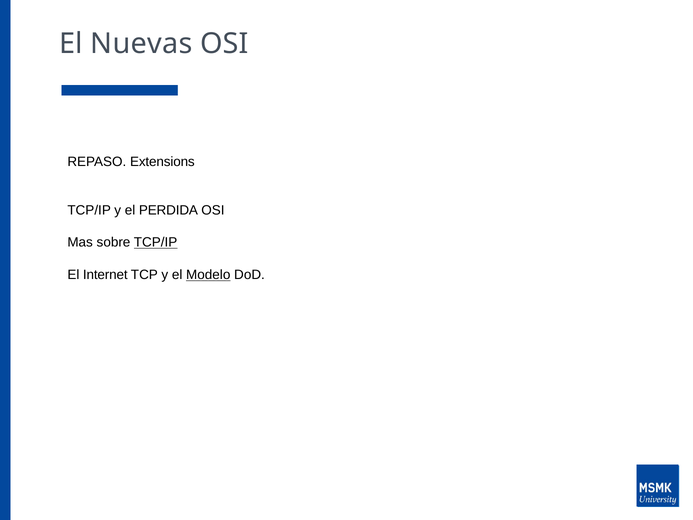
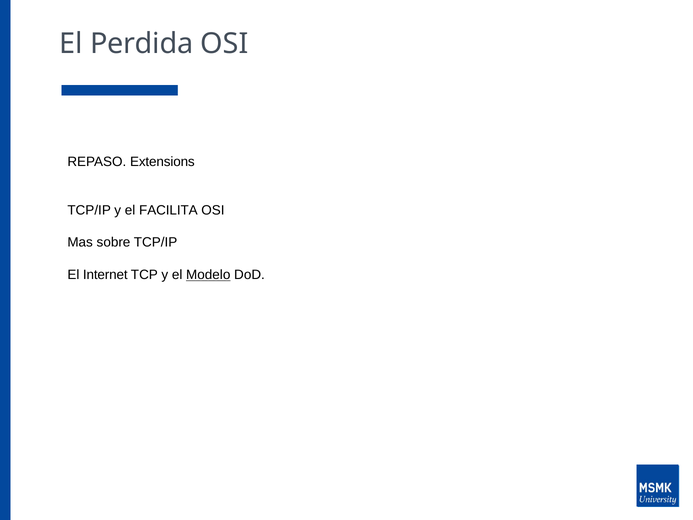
Nuevas: Nuevas -> Perdida (142, 44)
PERDIDA: PERDIDA -> FACILITA (168, 210)
TCP/IP underline: present -> none (156, 242)
